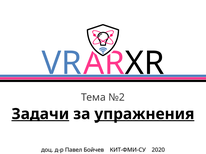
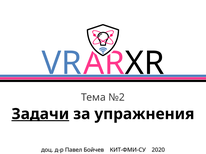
упражнения underline: present -> none (144, 114)
